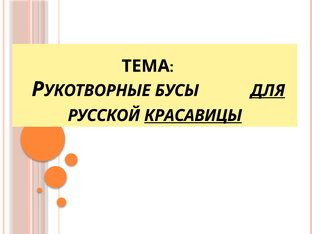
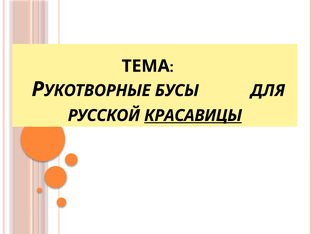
ДЛЯ underline: present -> none (268, 91)
